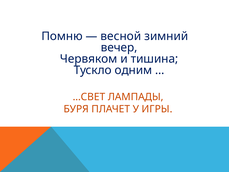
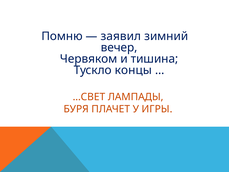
весной: весной -> заявил (121, 36)
одним: одним -> концы (133, 70)
